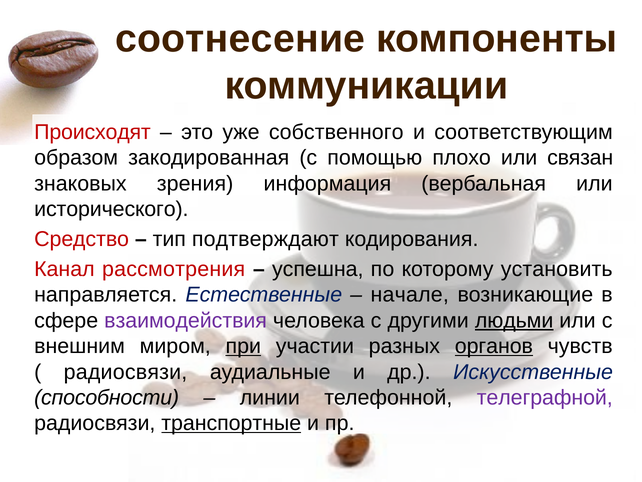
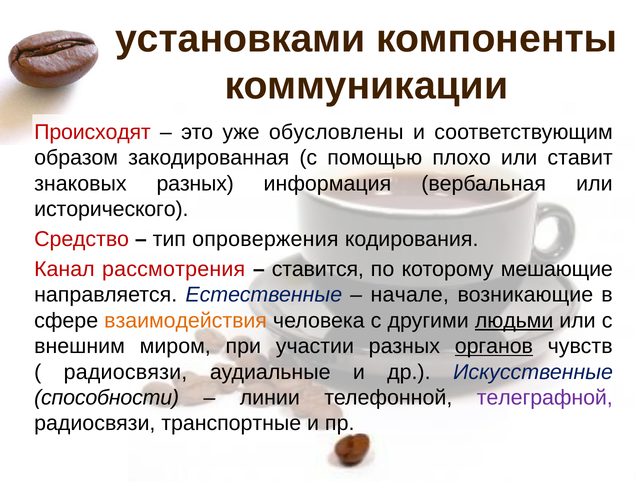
соотнесение: соотнесение -> установками (240, 39)
собственного: собственного -> обусловлены (336, 132)
связан: связан -> ставит (580, 158)
знаковых зрения: зрения -> разных (195, 183)
подтверждают: подтверждают -> опровержения (265, 239)
успешна: успешна -> ставится (318, 269)
установить: установить -> мешающие (557, 269)
взаимодействия colour: purple -> orange (186, 320)
при underline: present -> none (243, 346)
транспортные underline: present -> none (231, 423)
